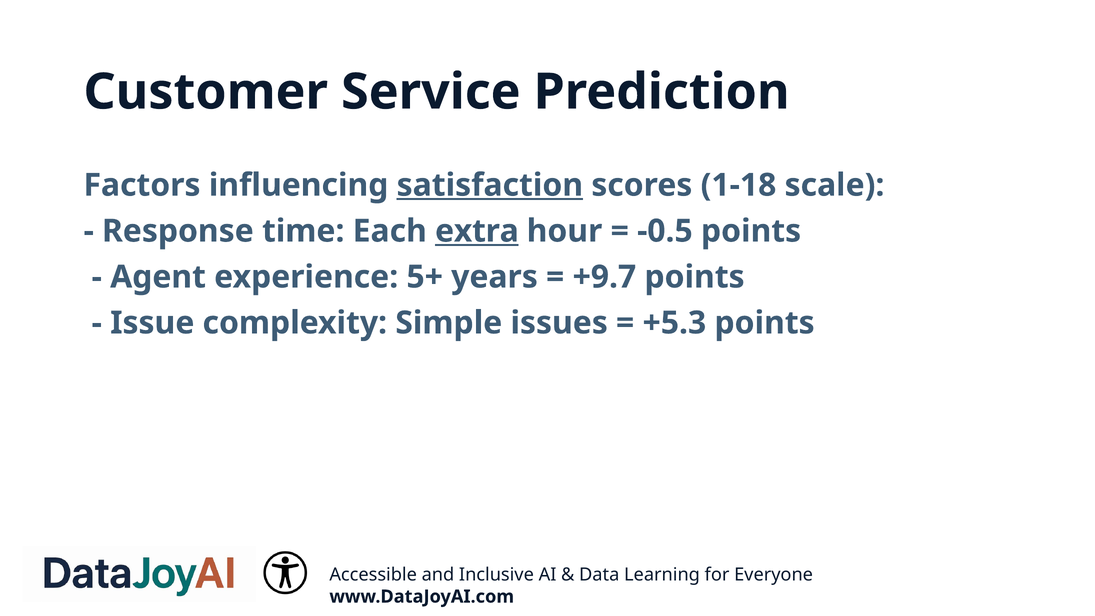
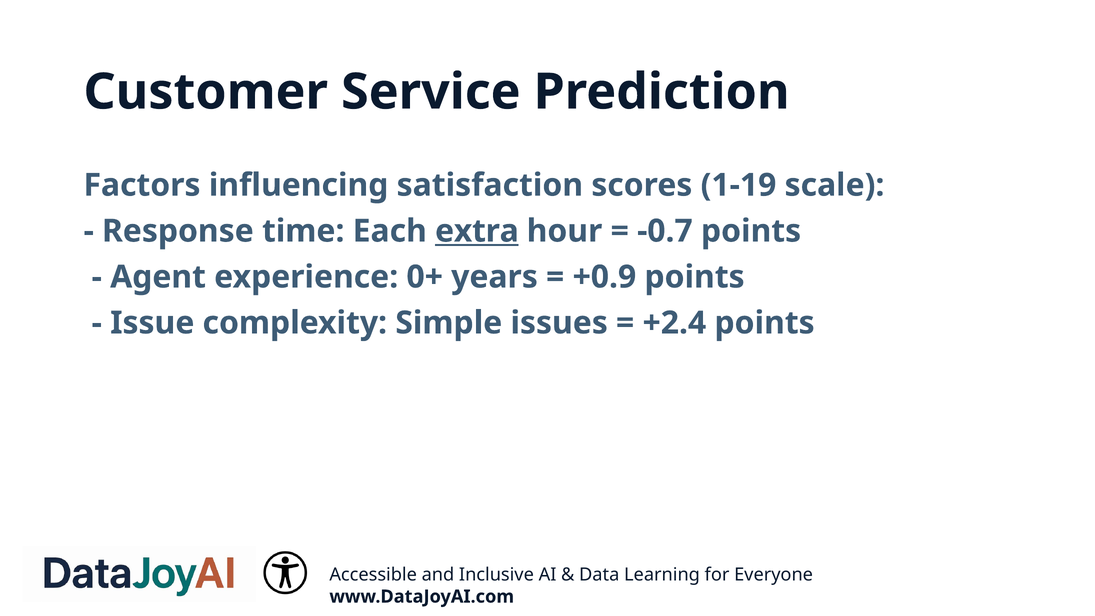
satisfaction underline: present -> none (490, 185)
1-18: 1-18 -> 1-19 (738, 185)
-0.5: -0.5 -> -0.7 (665, 231)
5+: 5+ -> 0+ (425, 277)
+9.7: +9.7 -> +0.9 (604, 277)
+5.3: +5.3 -> +2.4 (674, 323)
